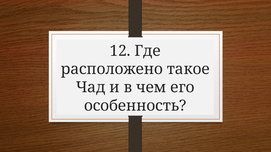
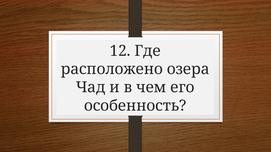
такое: такое -> озера (188, 69)
